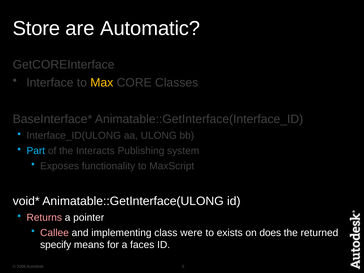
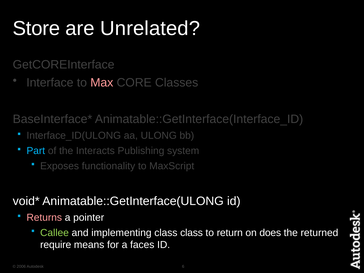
Automatic: Automatic -> Unrelated (150, 28)
Max colour: yellow -> pink (102, 83)
Callee colour: pink -> light green (55, 233)
class were: were -> class (192, 233)
exists: exists -> return (230, 233)
specify: specify -> require (56, 245)
